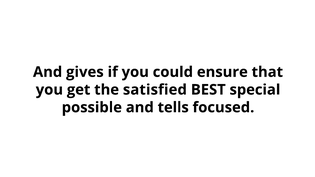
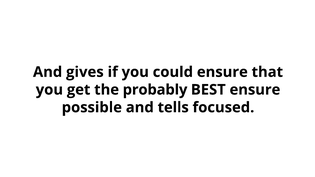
satisfied: satisfied -> probably (155, 90)
BEST special: special -> ensure (255, 90)
